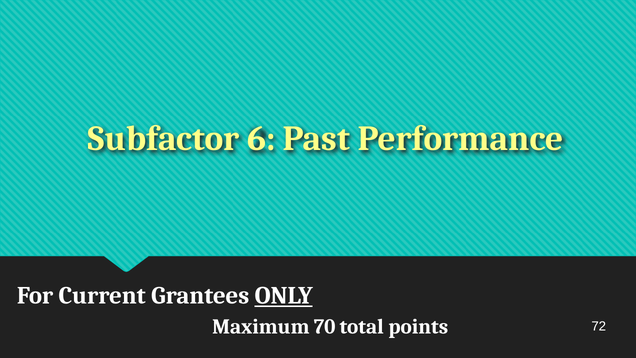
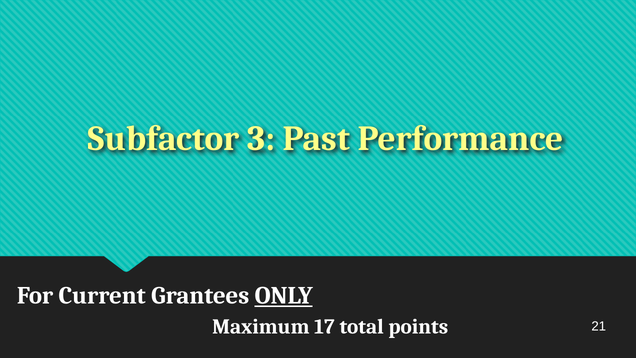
6: 6 -> 3 (261, 138)
70: 70 -> 17 (324, 327)
72: 72 -> 21 (599, 326)
